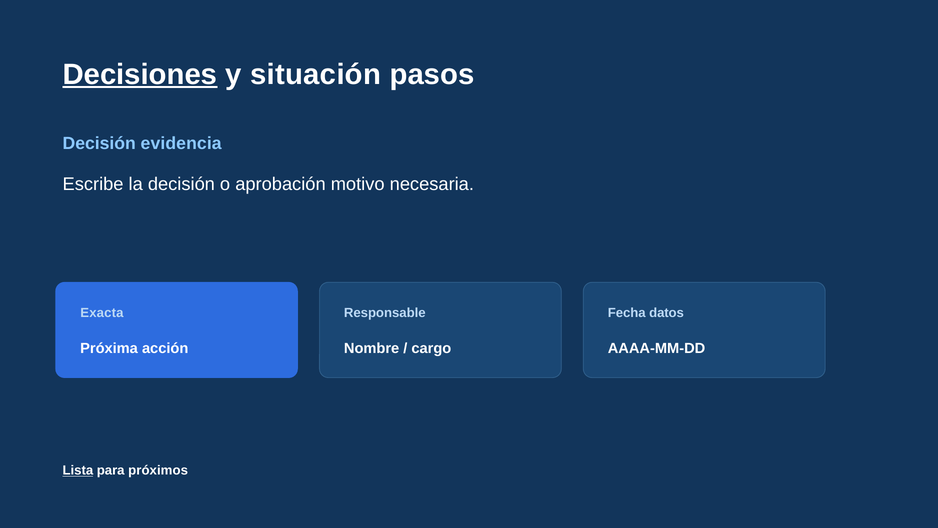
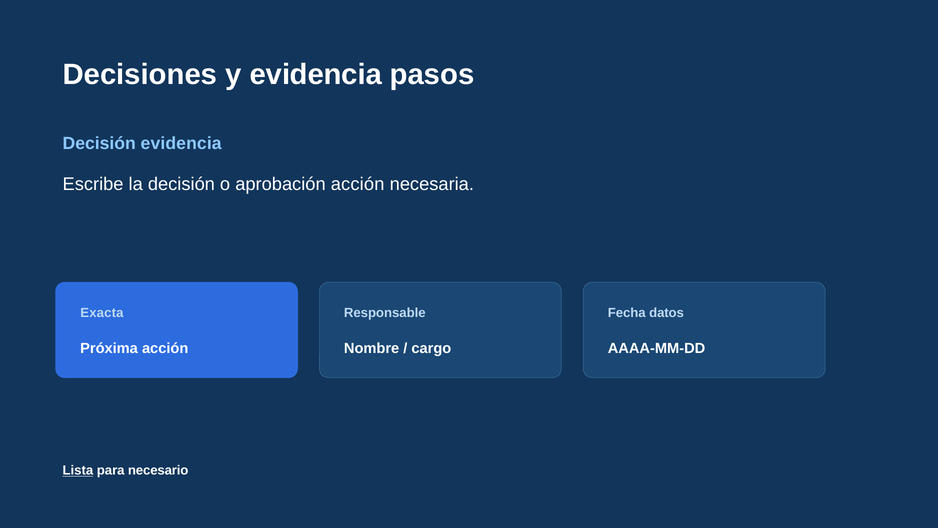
Decisiones underline: present -> none (140, 74)
y situación: situación -> evidencia (316, 74)
aprobación motivo: motivo -> acción (358, 184)
próximos: próximos -> necesario (158, 470)
